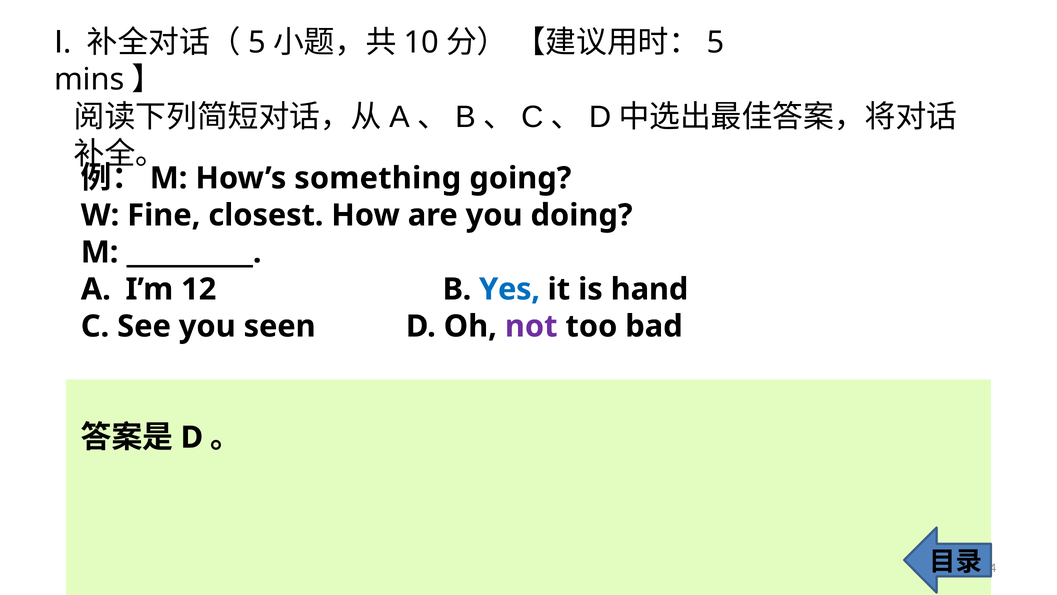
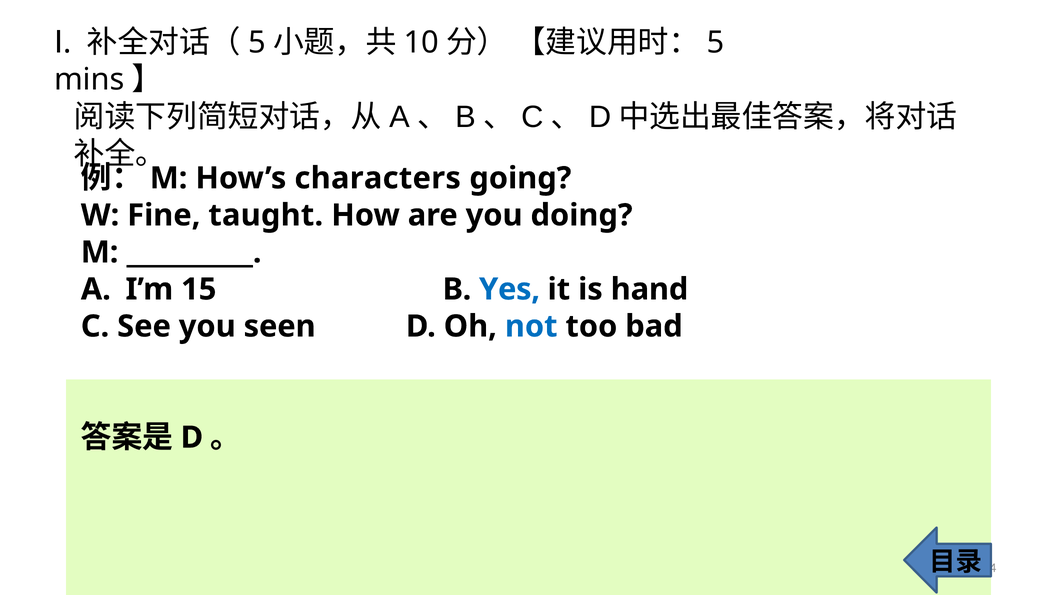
something: something -> characters (378, 178)
closest: closest -> taught (266, 215)
12: 12 -> 15 (199, 289)
not colour: purple -> blue (531, 326)
